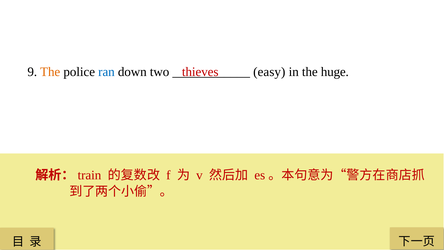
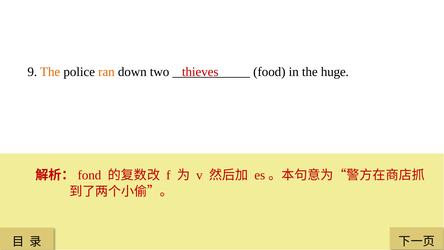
ran colour: blue -> orange (106, 72)
easy: easy -> food (269, 72)
train: train -> fond (89, 175)
